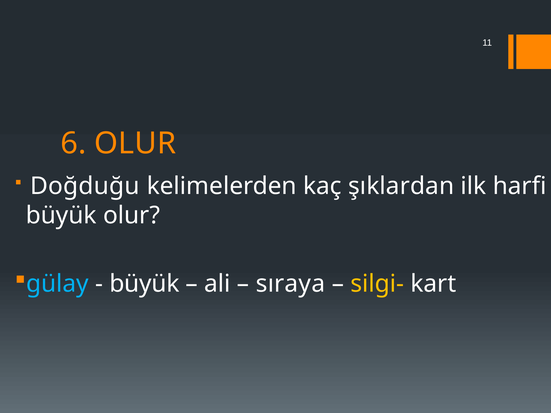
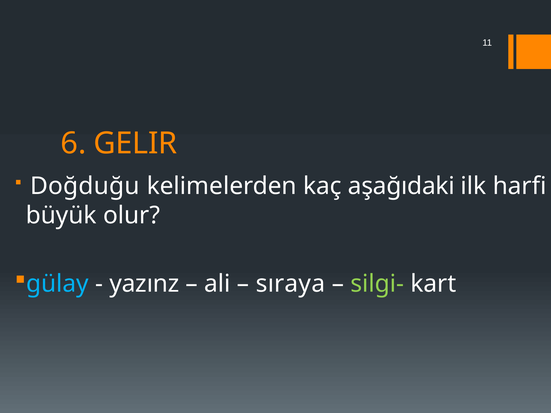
6 OLUR: OLUR -> GELIR (135, 144)
şıklardan: şıklardan -> aşağıdaki (401, 186)
büyük: büyük -> yazınz (144, 284)
silgi- colour: yellow -> light green (377, 284)
